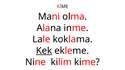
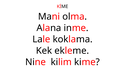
Kek underline: present -> none (44, 51)
